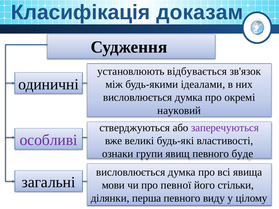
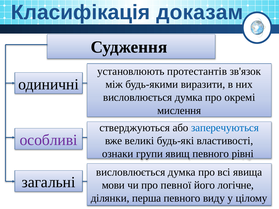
відбувається: відбувається -> протестантів (197, 71)
ідеалами: ідеалами -> виразити (203, 85)
науковий: науковий -> мислення (179, 111)
заперечуються colour: purple -> blue (225, 128)
буде: буде -> рівні (243, 154)
стільки: стільки -> логічне (236, 185)
